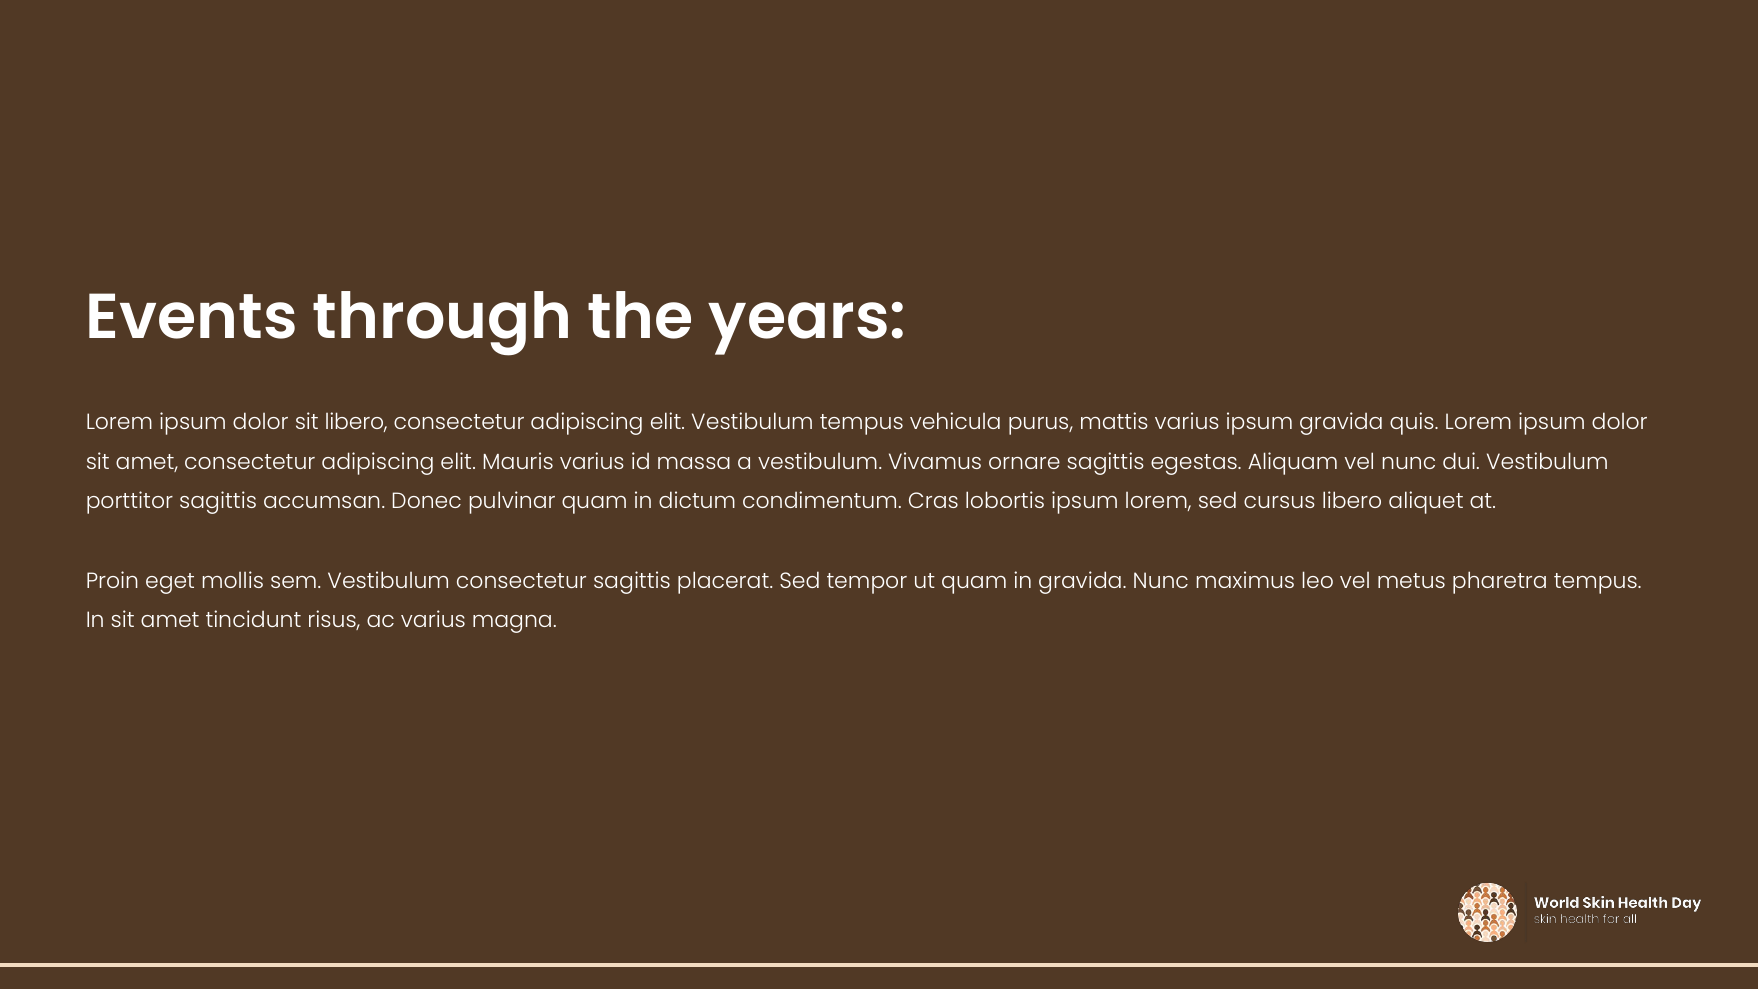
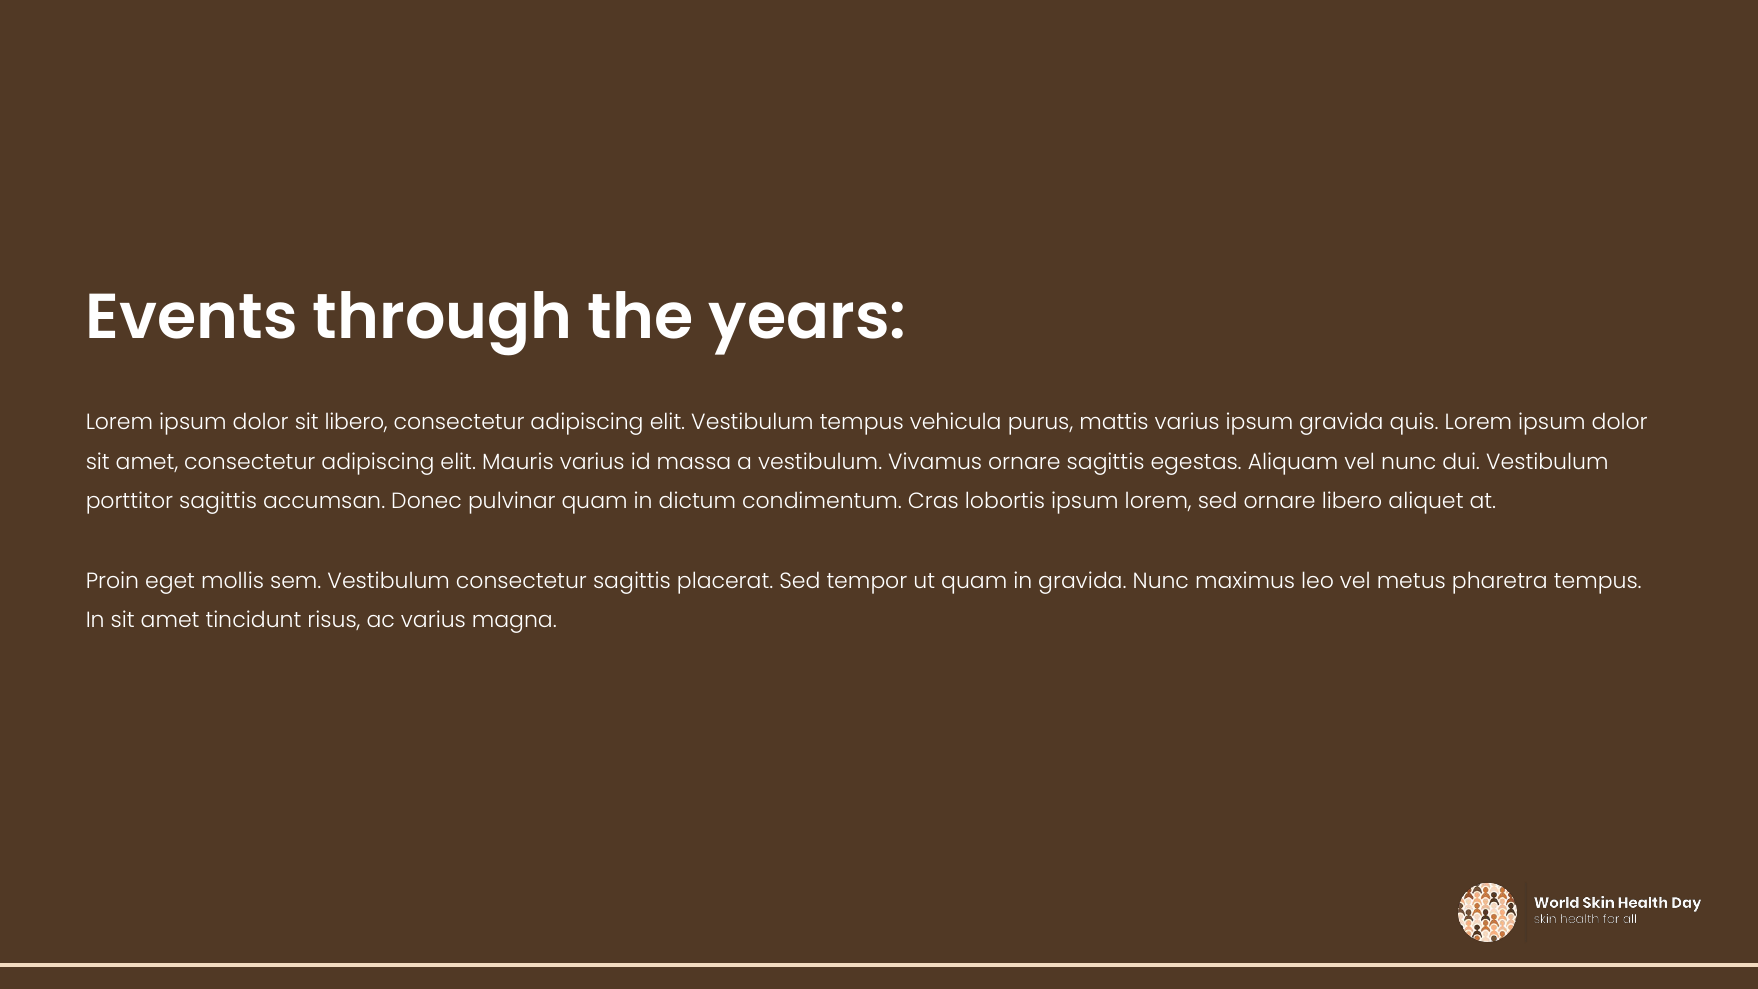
sed cursus: cursus -> ornare (1280, 502)
